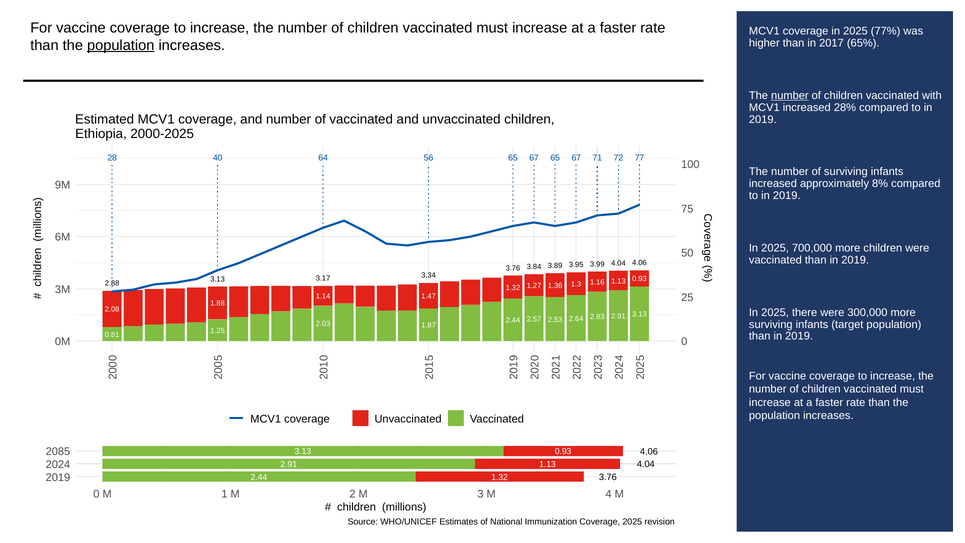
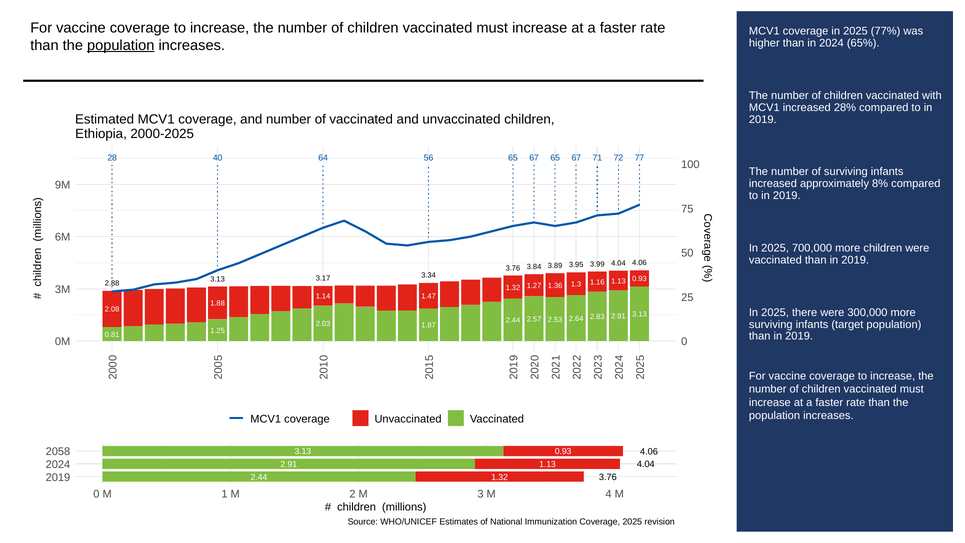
in 2017: 2017 -> 2024 (831, 43)
number underline: present -> none (790, 96)
2085: 2085 -> 2058 (58, 452)
